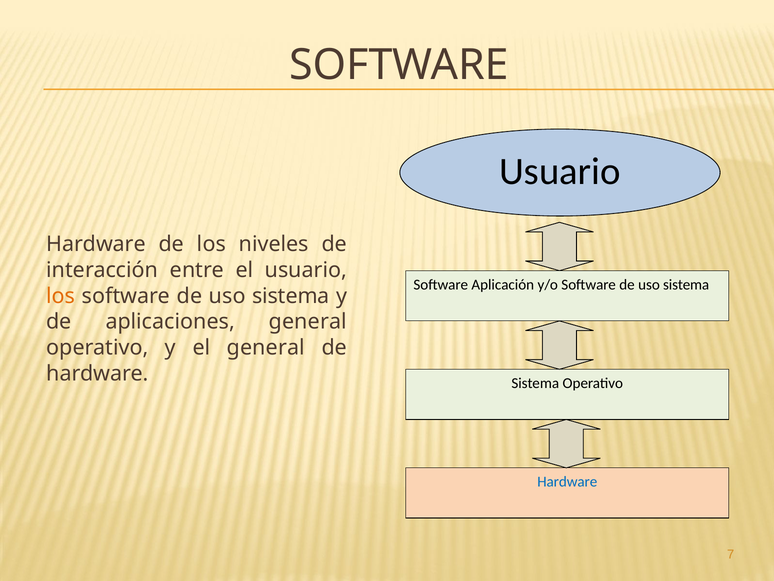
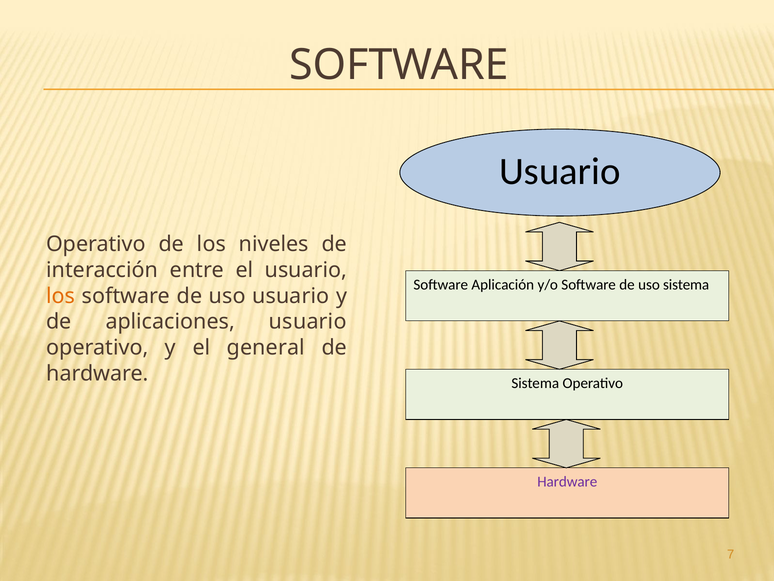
Hardware: Hardware -> Operativo (96, 244)
sistema: sistema -> usuario (291, 296)
aplicaciones general: general -> usuario (308, 322)
Hardware colour: blue -> purple (567, 481)
